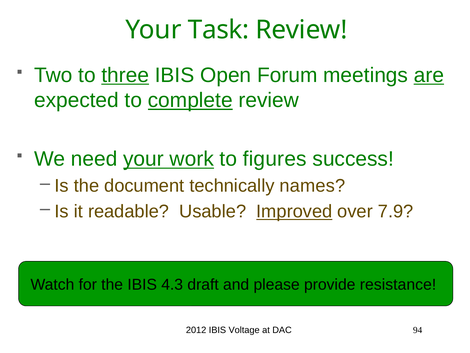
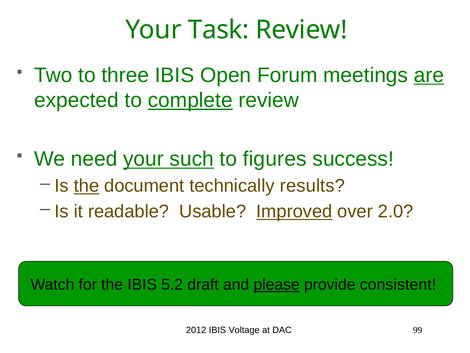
three underline: present -> none (125, 75)
work: work -> such (192, 159)
the underline: none -> present (87, 186)
names: names -> results (312, 186)
7.9: 7.9 -> 2.0 (396, 211)
4.3: 4.3 -> 5.2 (172, 284)
please underline: none -> present (277, 284)
resistance: resistance -> consistent (398, 284)
94: 94 -> 99 (418, 330)
